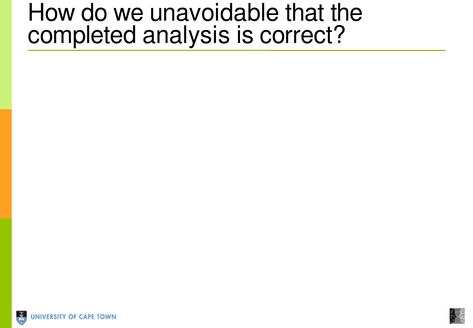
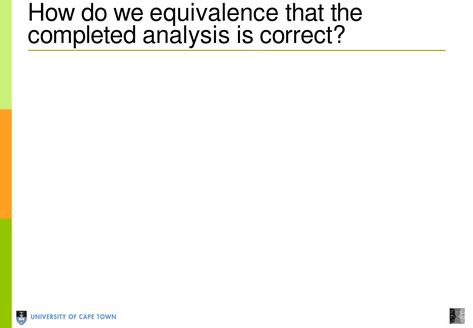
unavoidable: unavoidable -> equivalence (214, 13)
